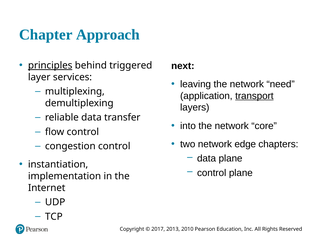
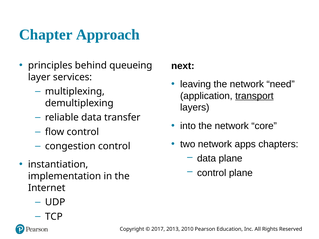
principles underline: present -> none (50, 66)
triggered: triggered -> queueing (131, 66)
edge: edge -> apps (245, 144)
